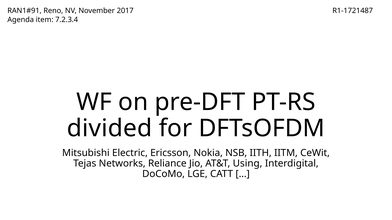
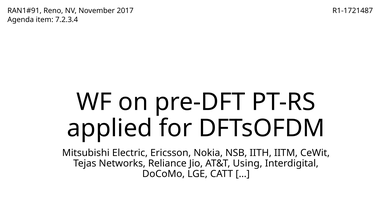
divided: divided -> applied (110, 129)
